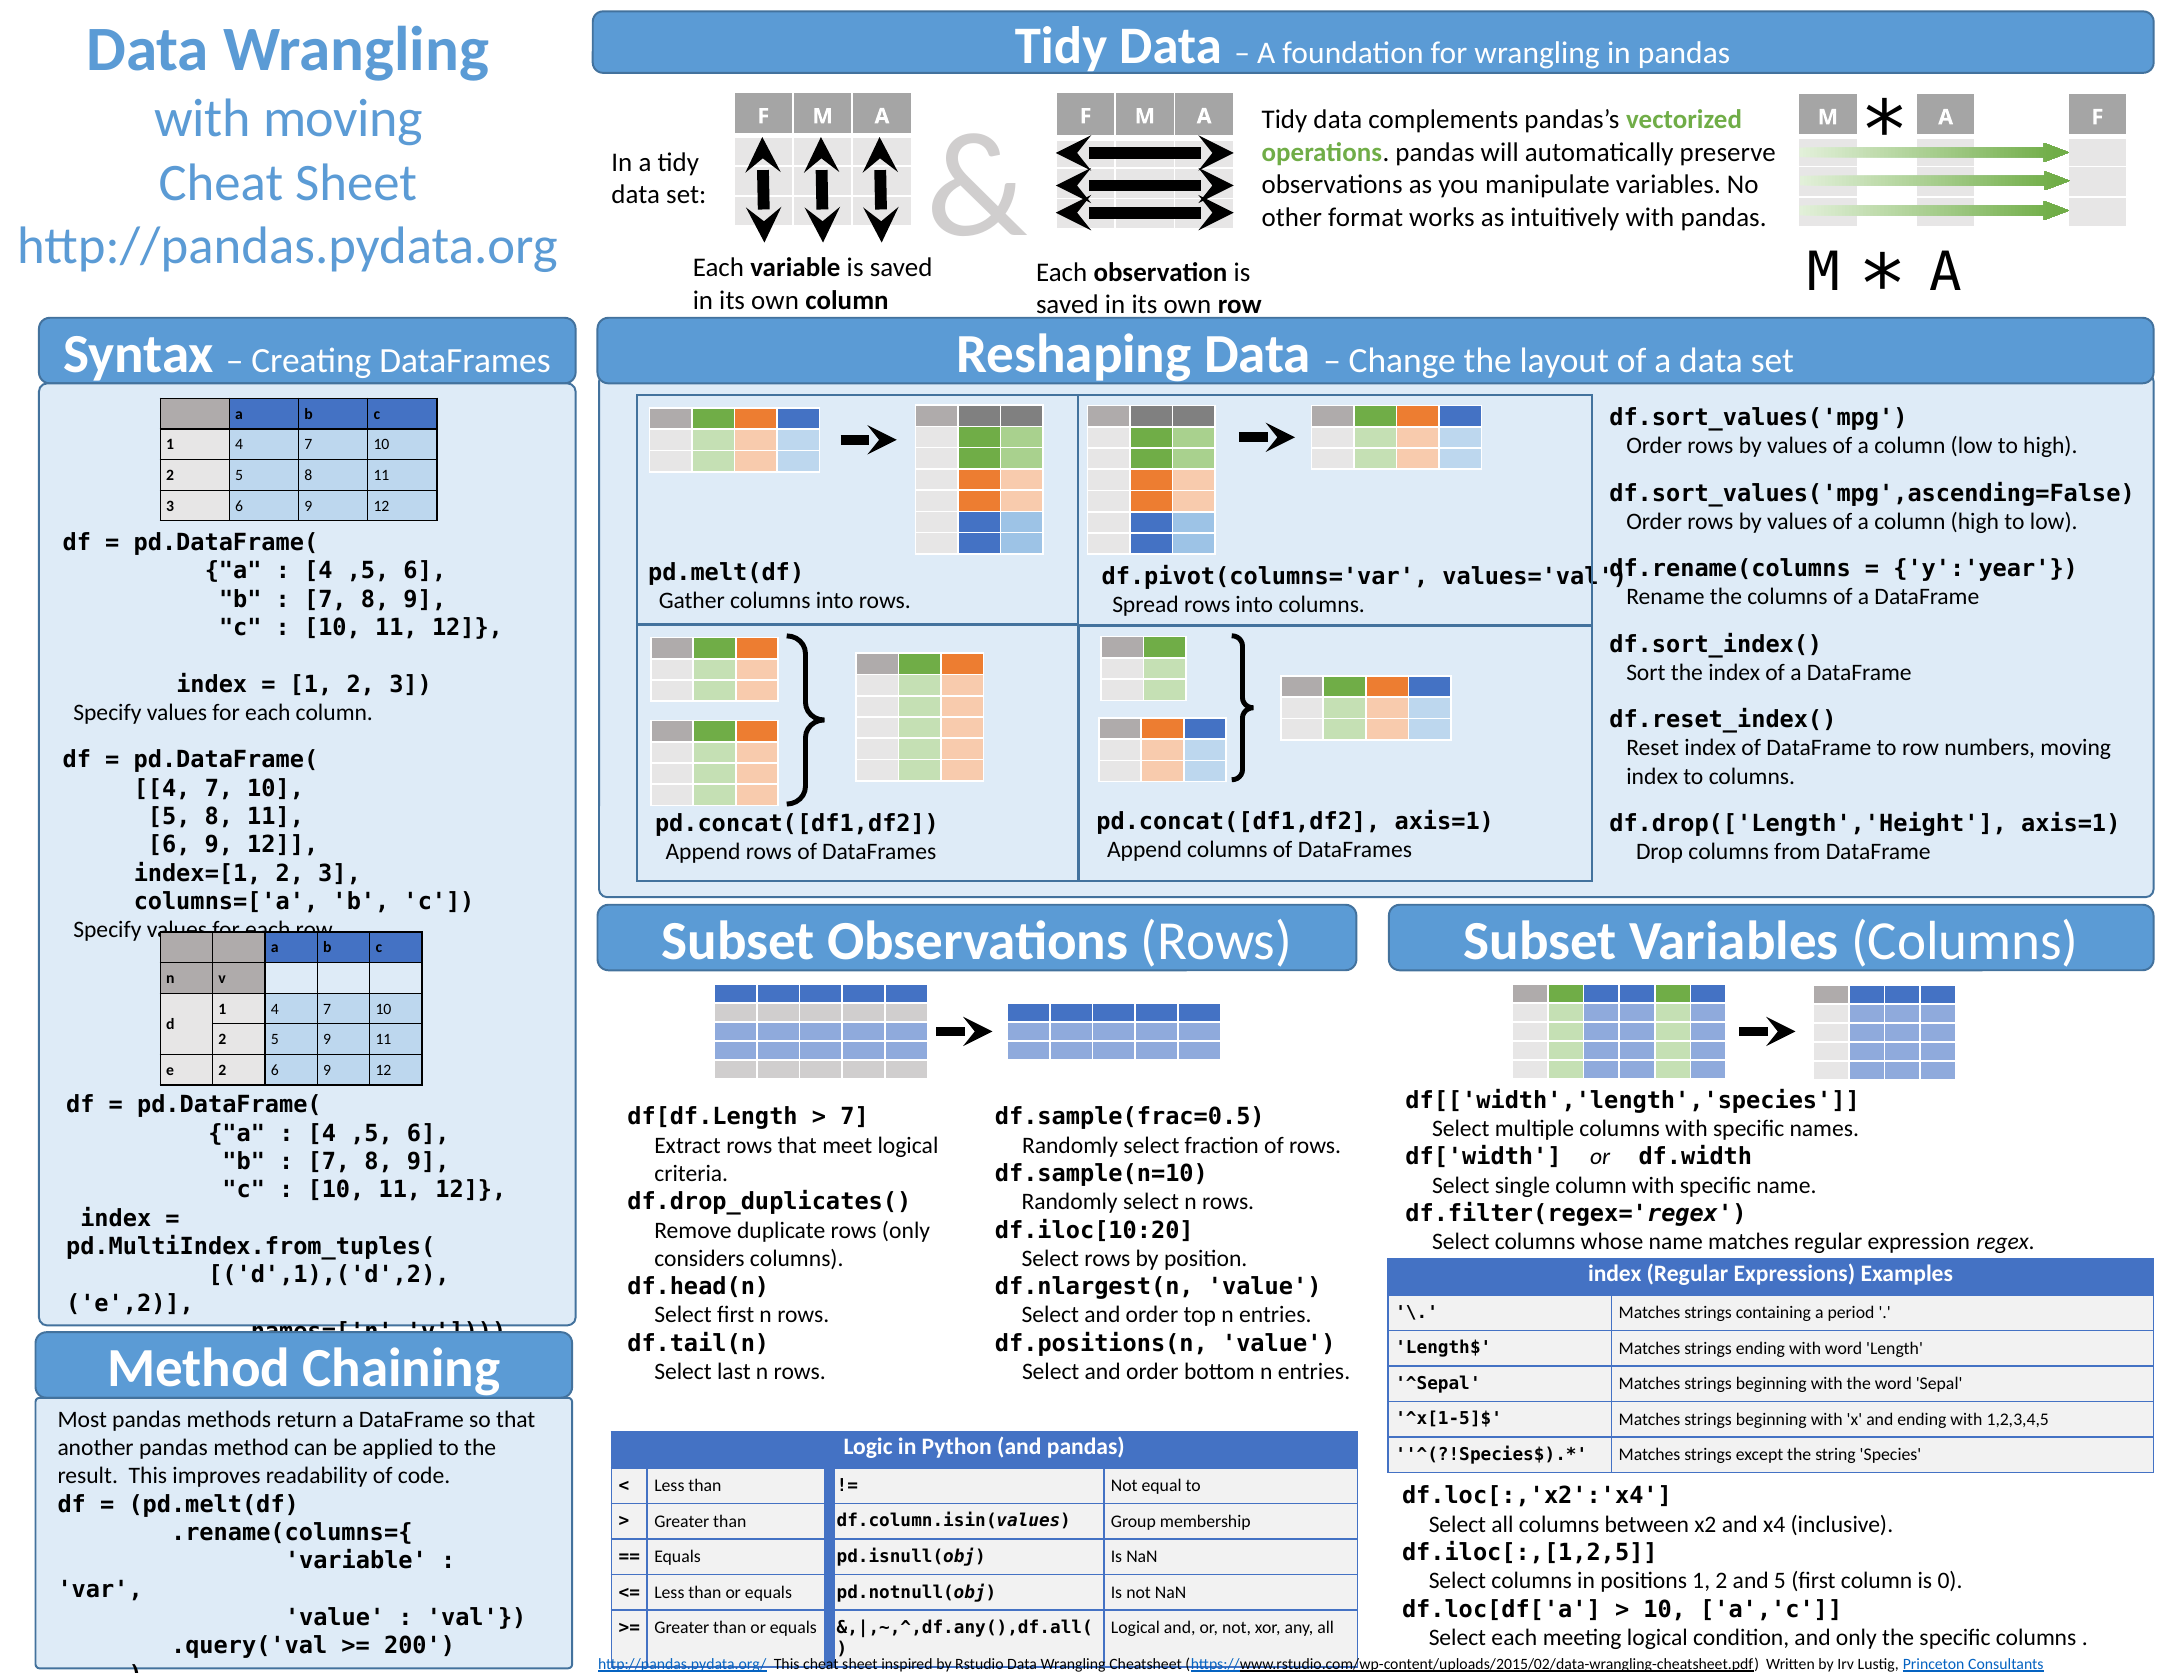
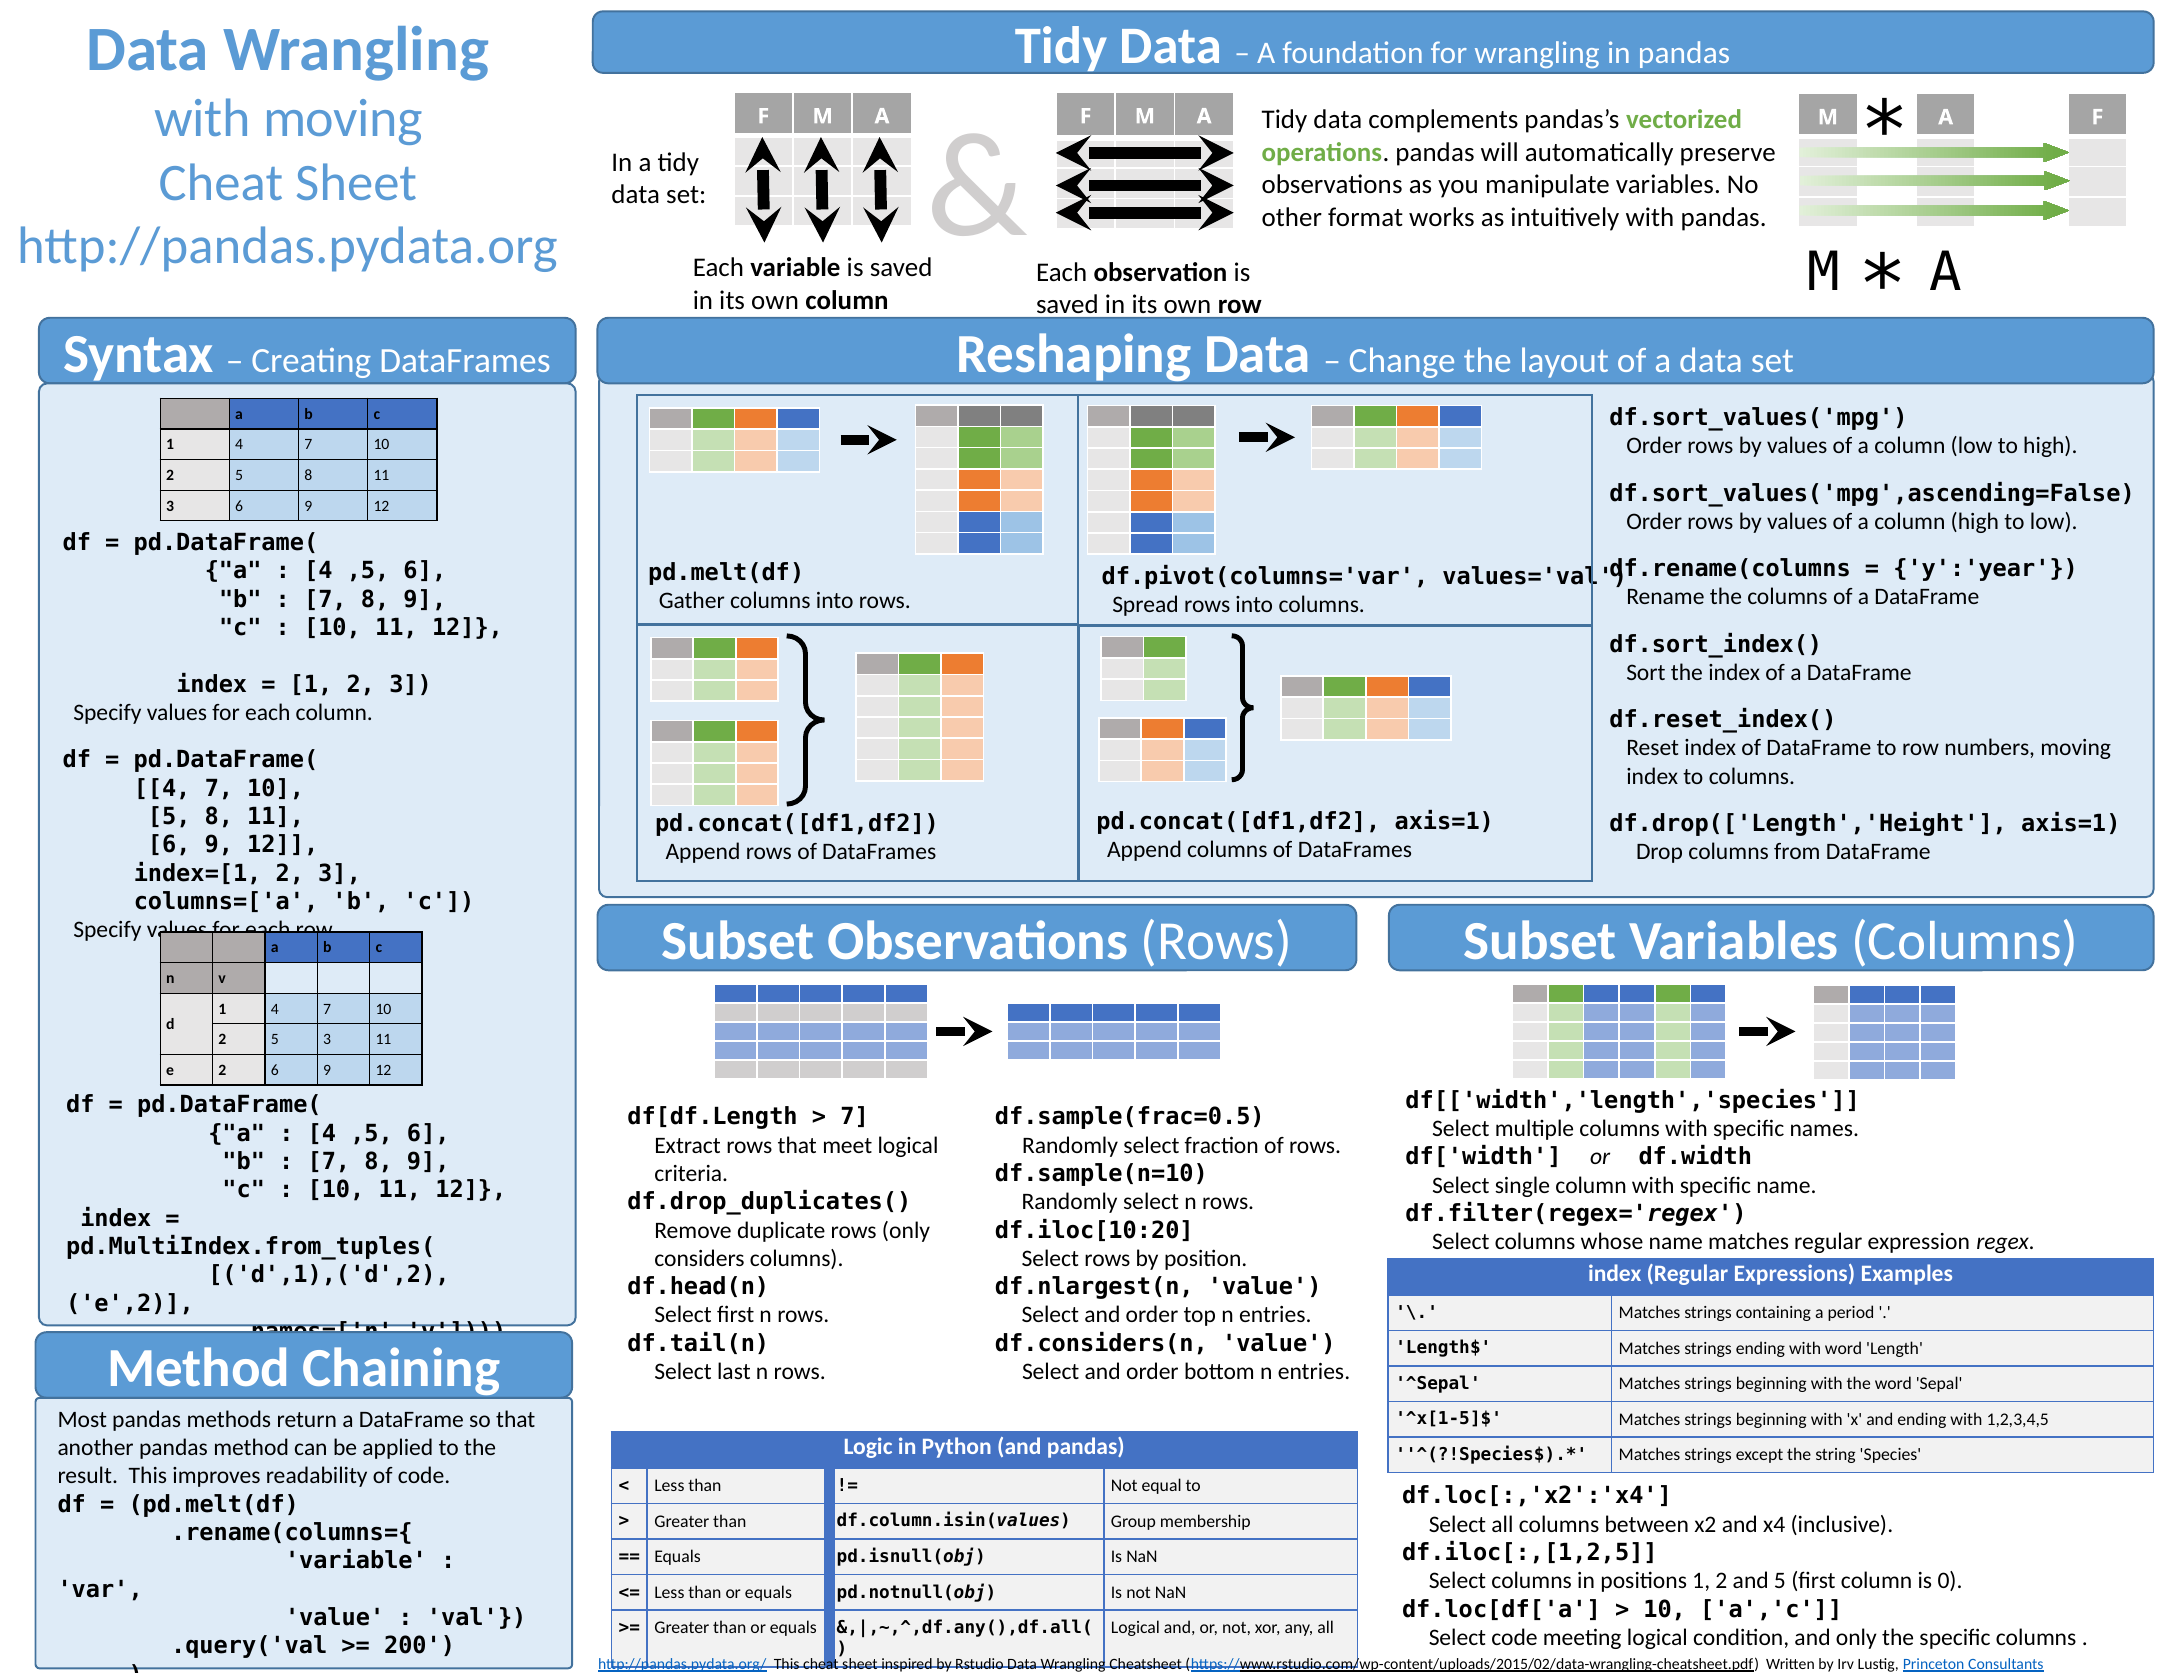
5 9: 9 -> 3 (327, 1040)
df.positions(n: df.positions(n -> df.considers(n (1101, 1344)
Select each: each -> code (1514, 1638)
